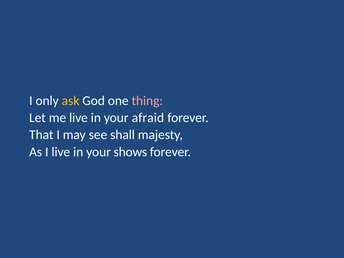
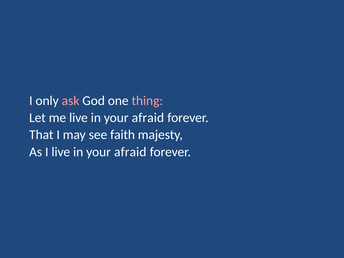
ask colour: yellow -> pink (71, 101)
shall: shall -> faith (123, 135)
shows: shows -> afraid (130, 152)
